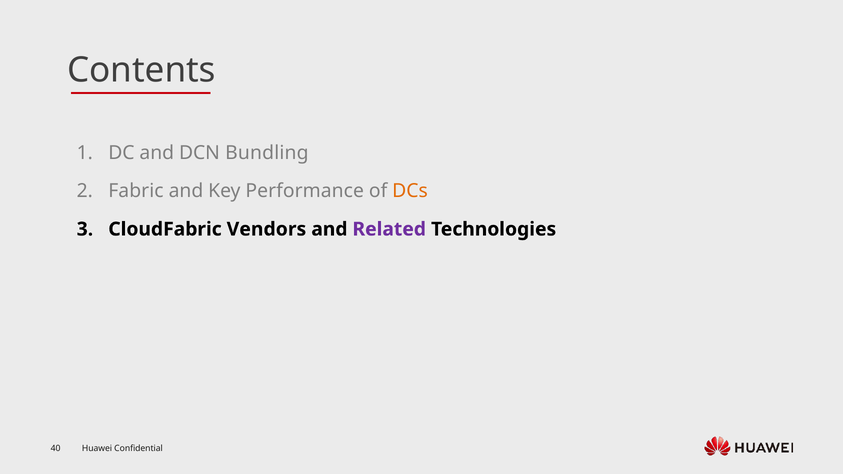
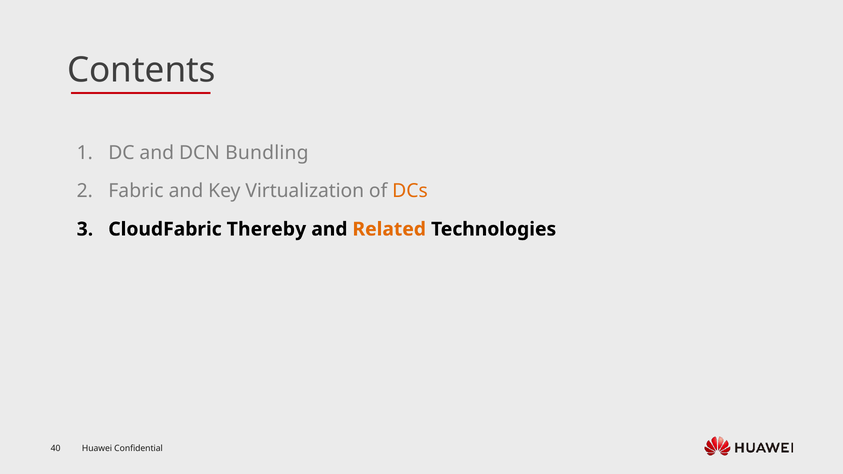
Performance: Performance -> Virtualization (305, 191)
Vendors: Vendors -> Thereby (266, 229)
Related colour: purple -> orange (389, 229)
